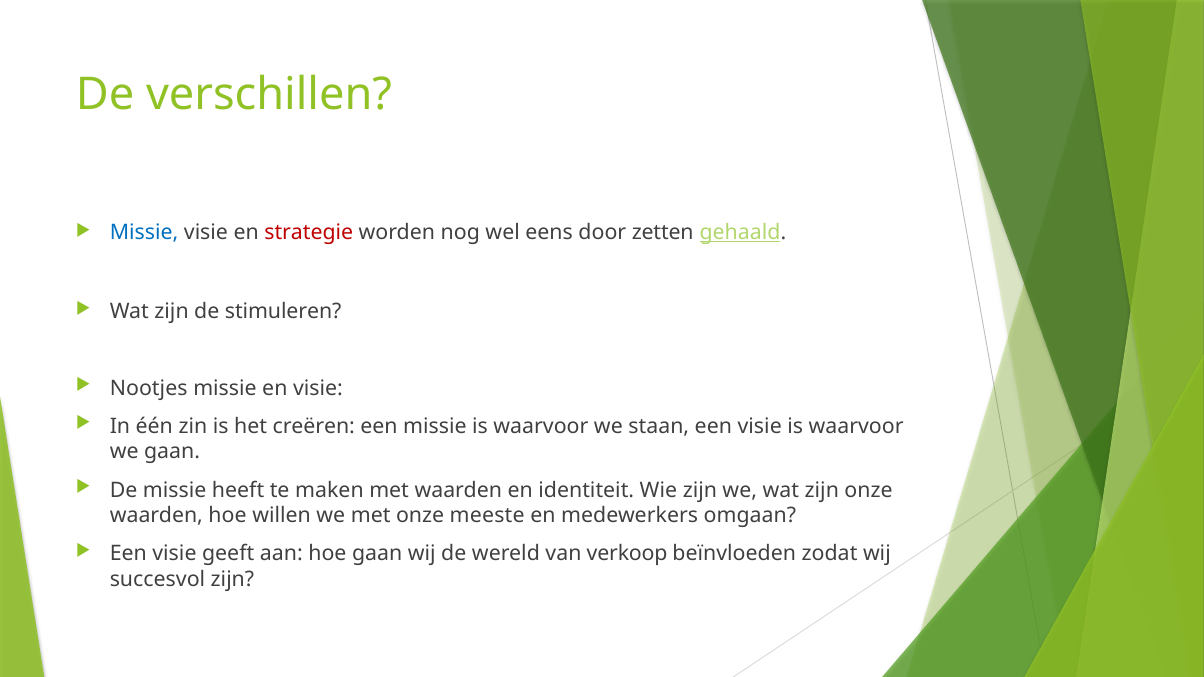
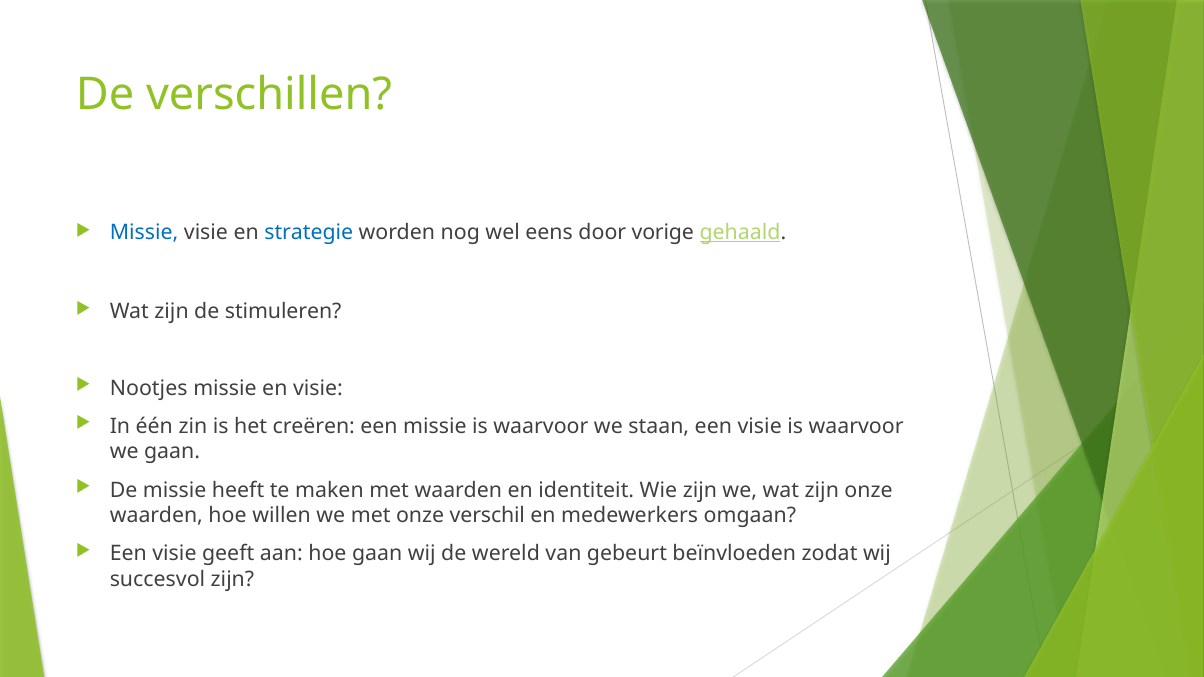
strategie colour: red -> blue (309, 232)
zetten: zetten -> vorige (663, 232)
meeste: meeste -> verschil (487, 516)
verkoop: verkoop -> gebeurt (627, 554)
